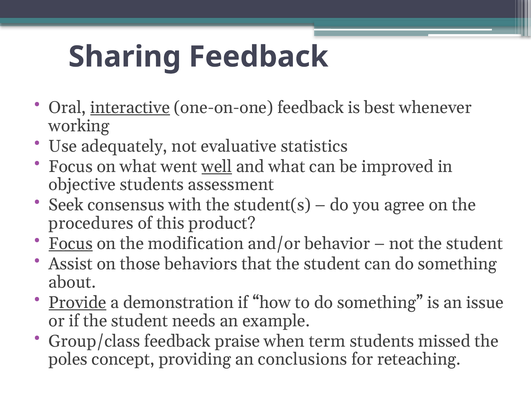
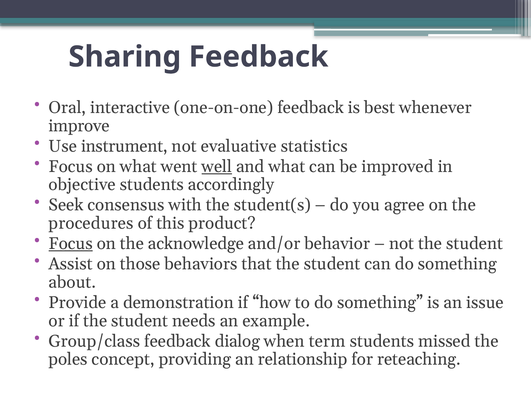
interactive underline: present -> none (130, 108)
working: working -> improve (79, 126)
adequately: adequately -> instrument (124, 146)
assessment: assessment -> accordingly (231, 185)
modification: modification -> acknowledge (196, 244)
Provide underline: present -> none (77, 303)
praise: praise -> dialog (237, 341)
conclusions: conclusions -> relationship (303, 360)
